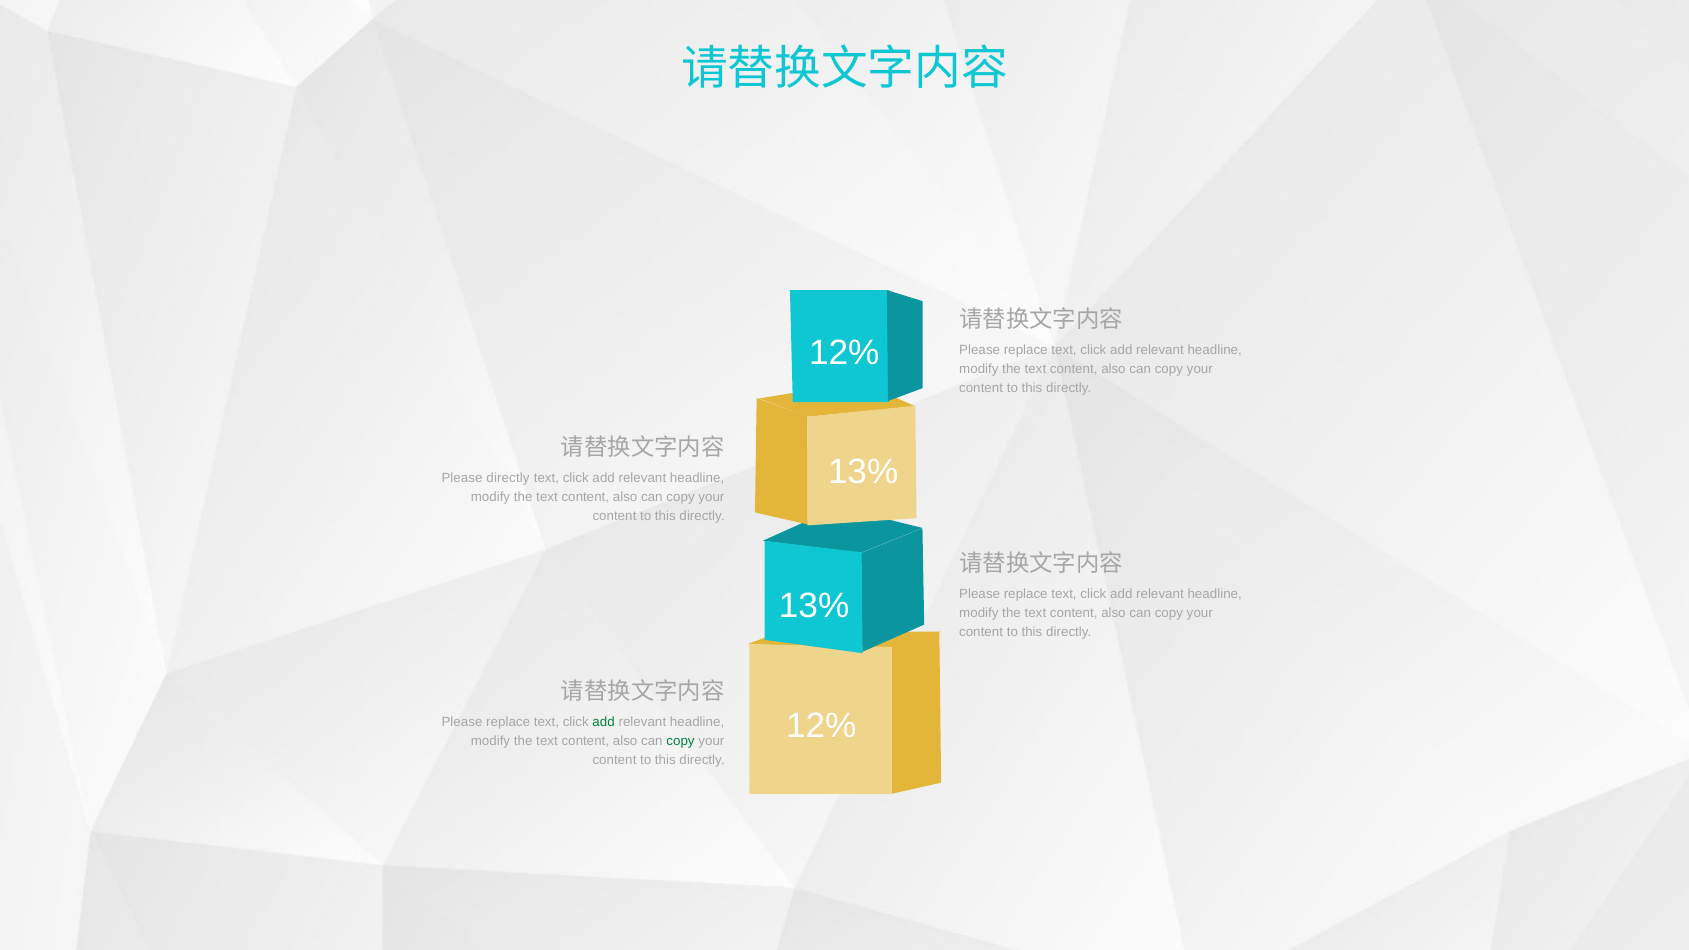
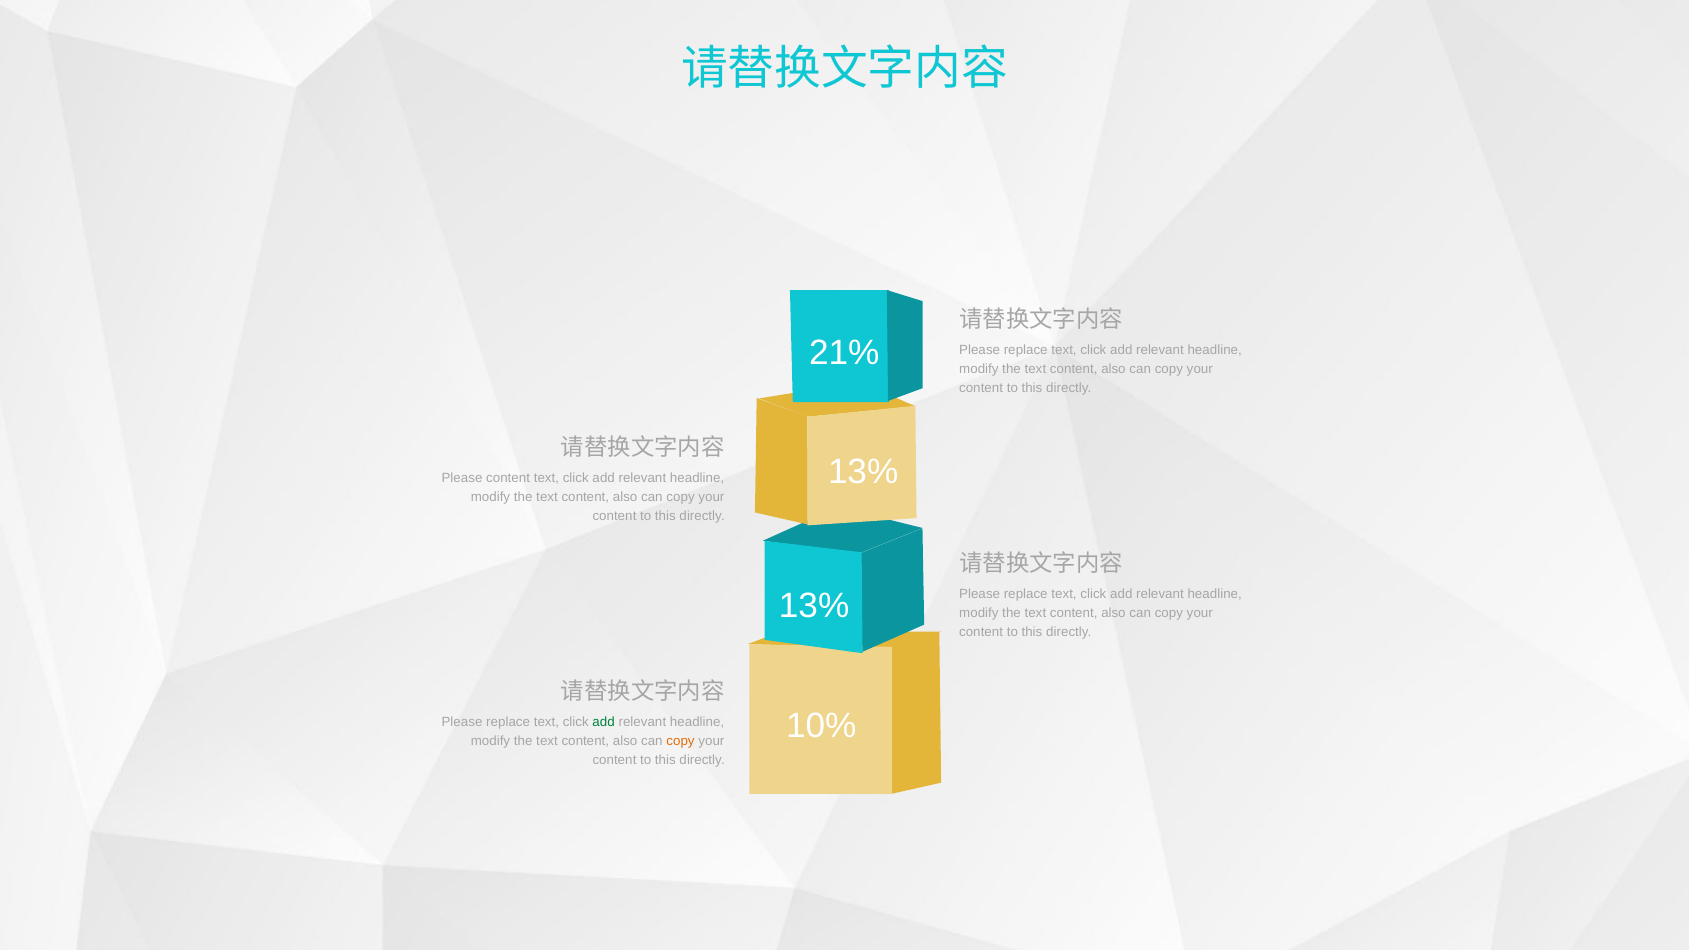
12%: 12% -> 21% (844, 353)
Please directly: directly -> content (508, 478)
12%: 12% -> 10% (821, 726)
copy colour: green -> orange (681, 741)
